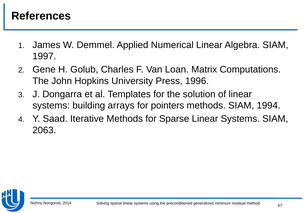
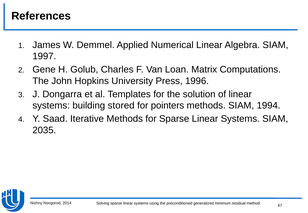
arrays: arrays -> stored (121, 106)
2063: 2063 -> 2035 (44, 130)
